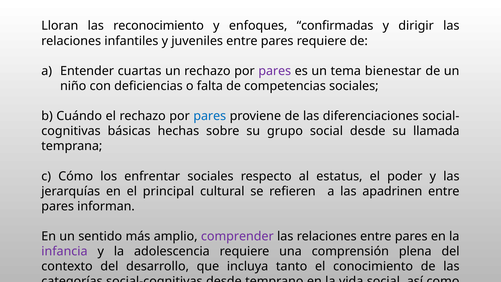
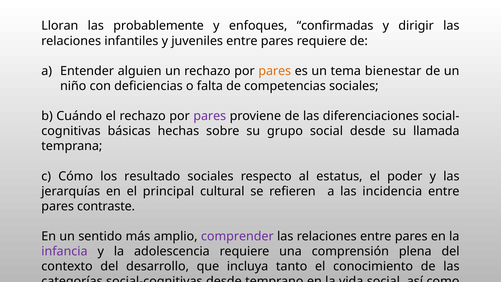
reconocimiento: reconocimiento -> probablemente (159, 26)
cuartas: cuartas -> alguien (140, 71)
pares colour: purple -> orange (275, 71)
pares colour: blue -> purple (210, 116)
enfrentar: enfrentar -> resultado (152, 176)
apadrinen: apadrinen -> incidencia (392, 191)
informan: informan -> contraste (106, 206)
